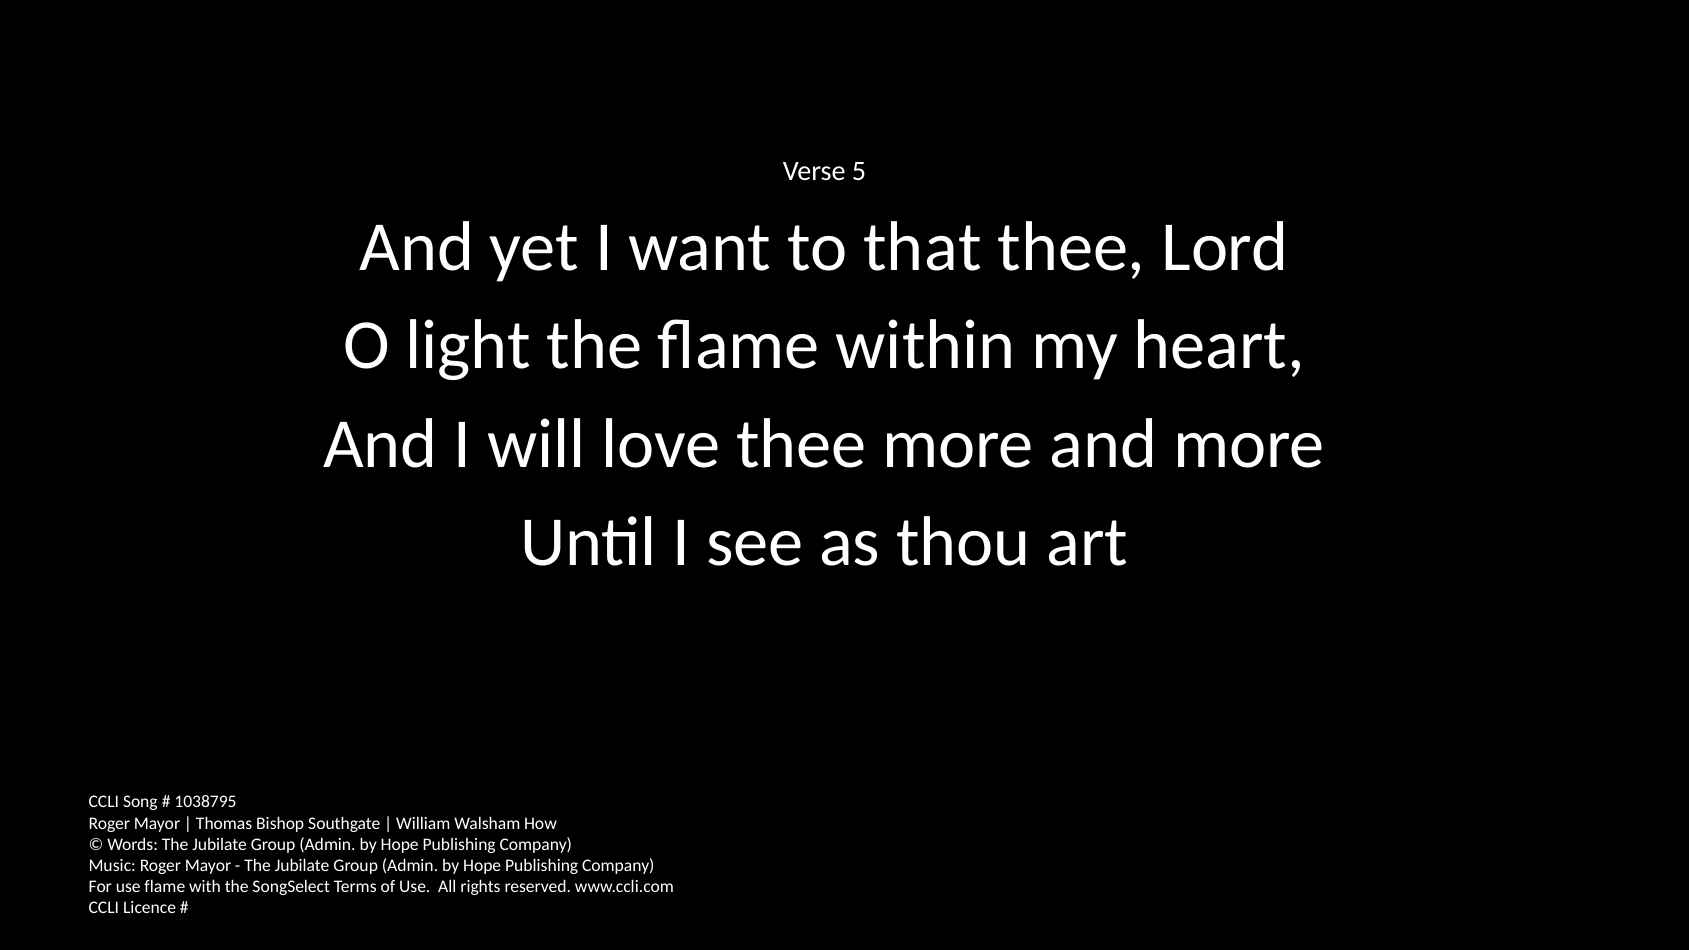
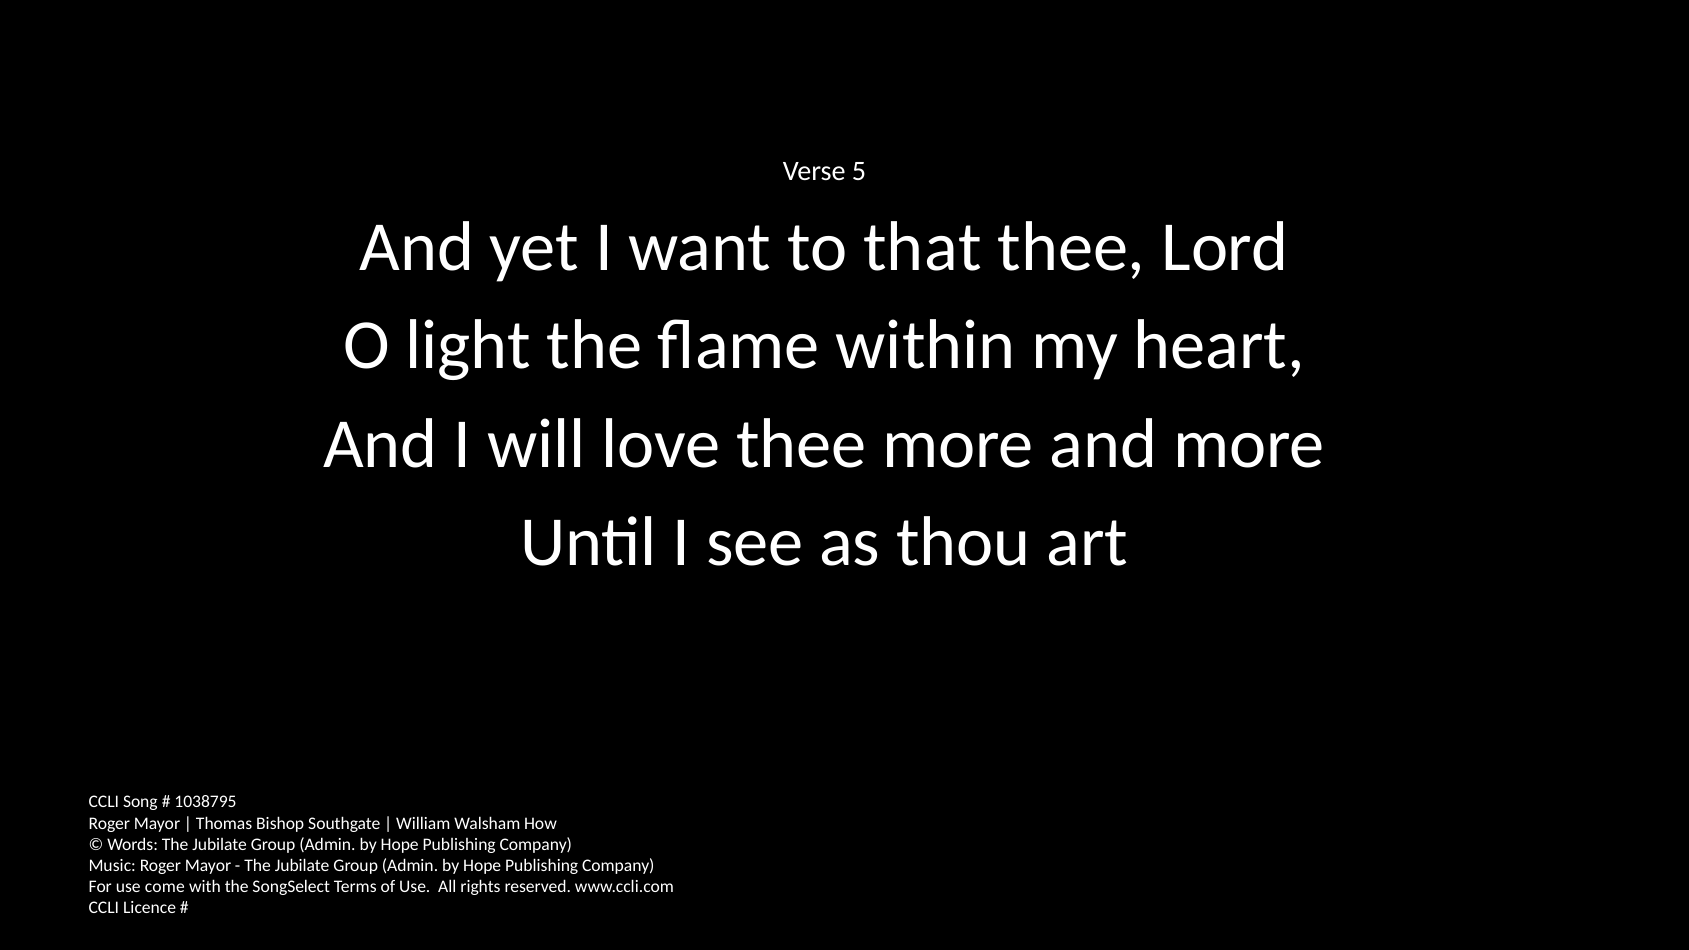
use flame: flame -> come (165, 887)
